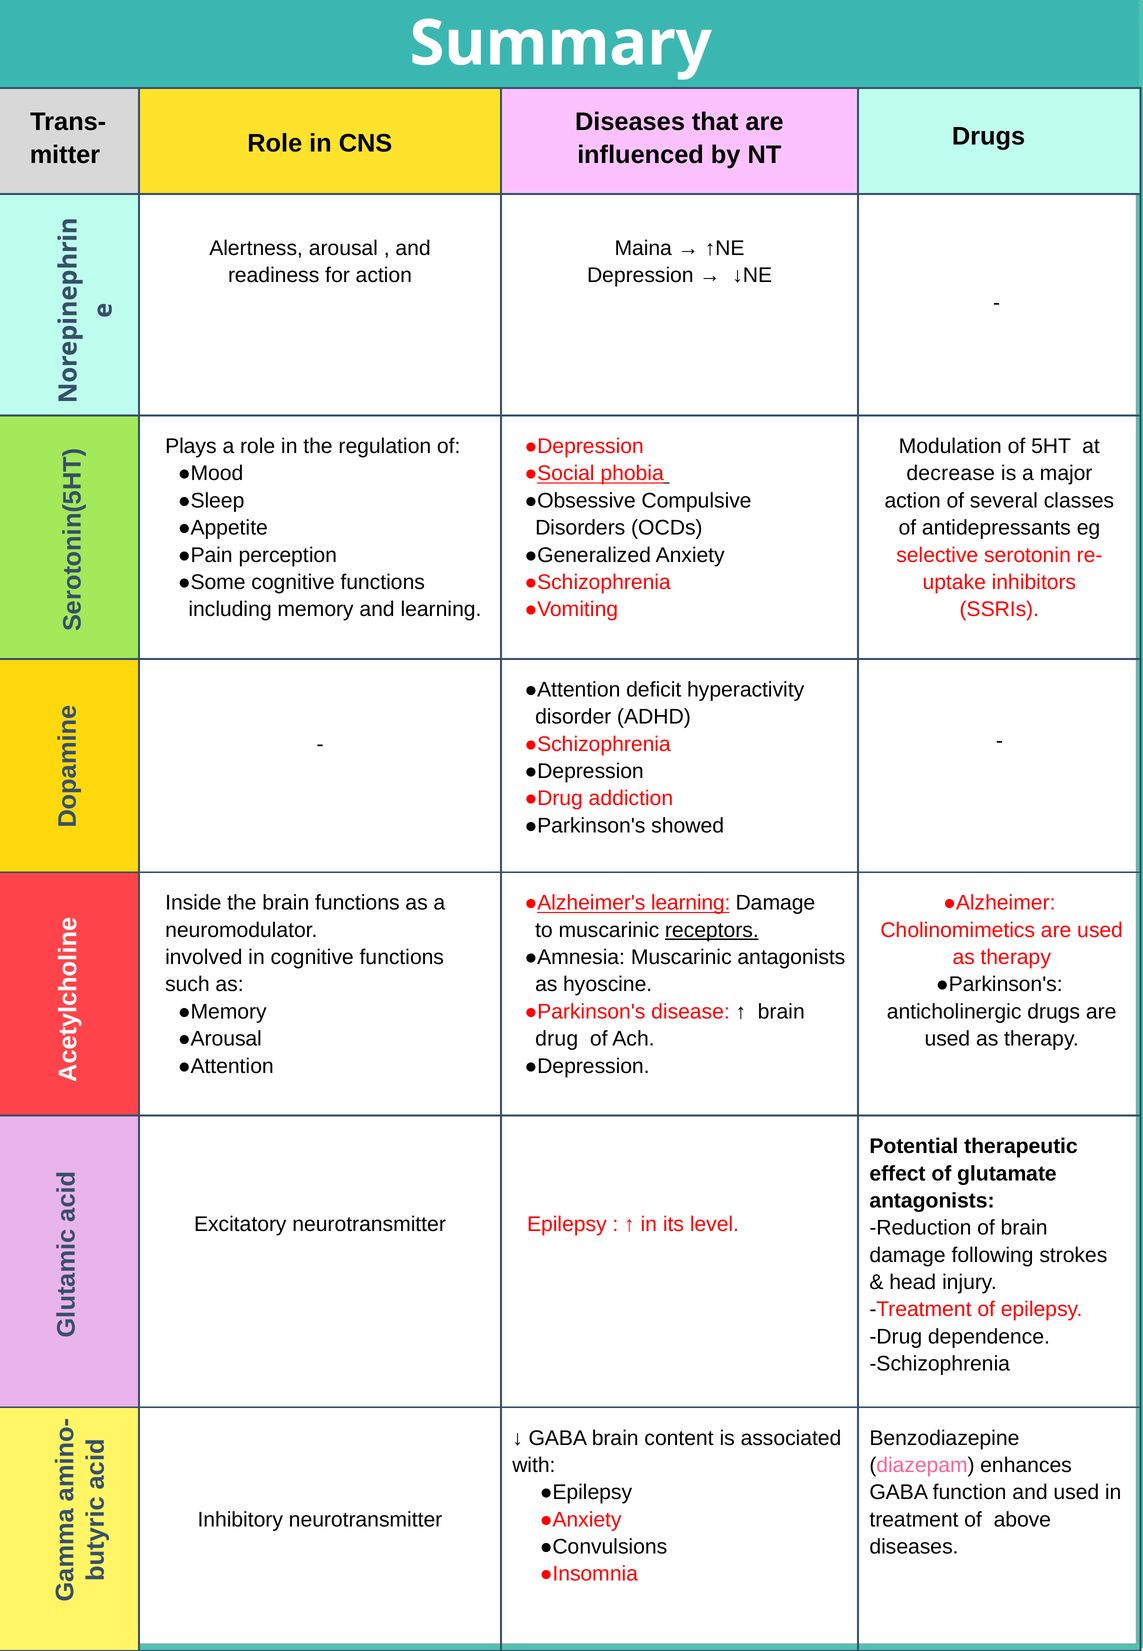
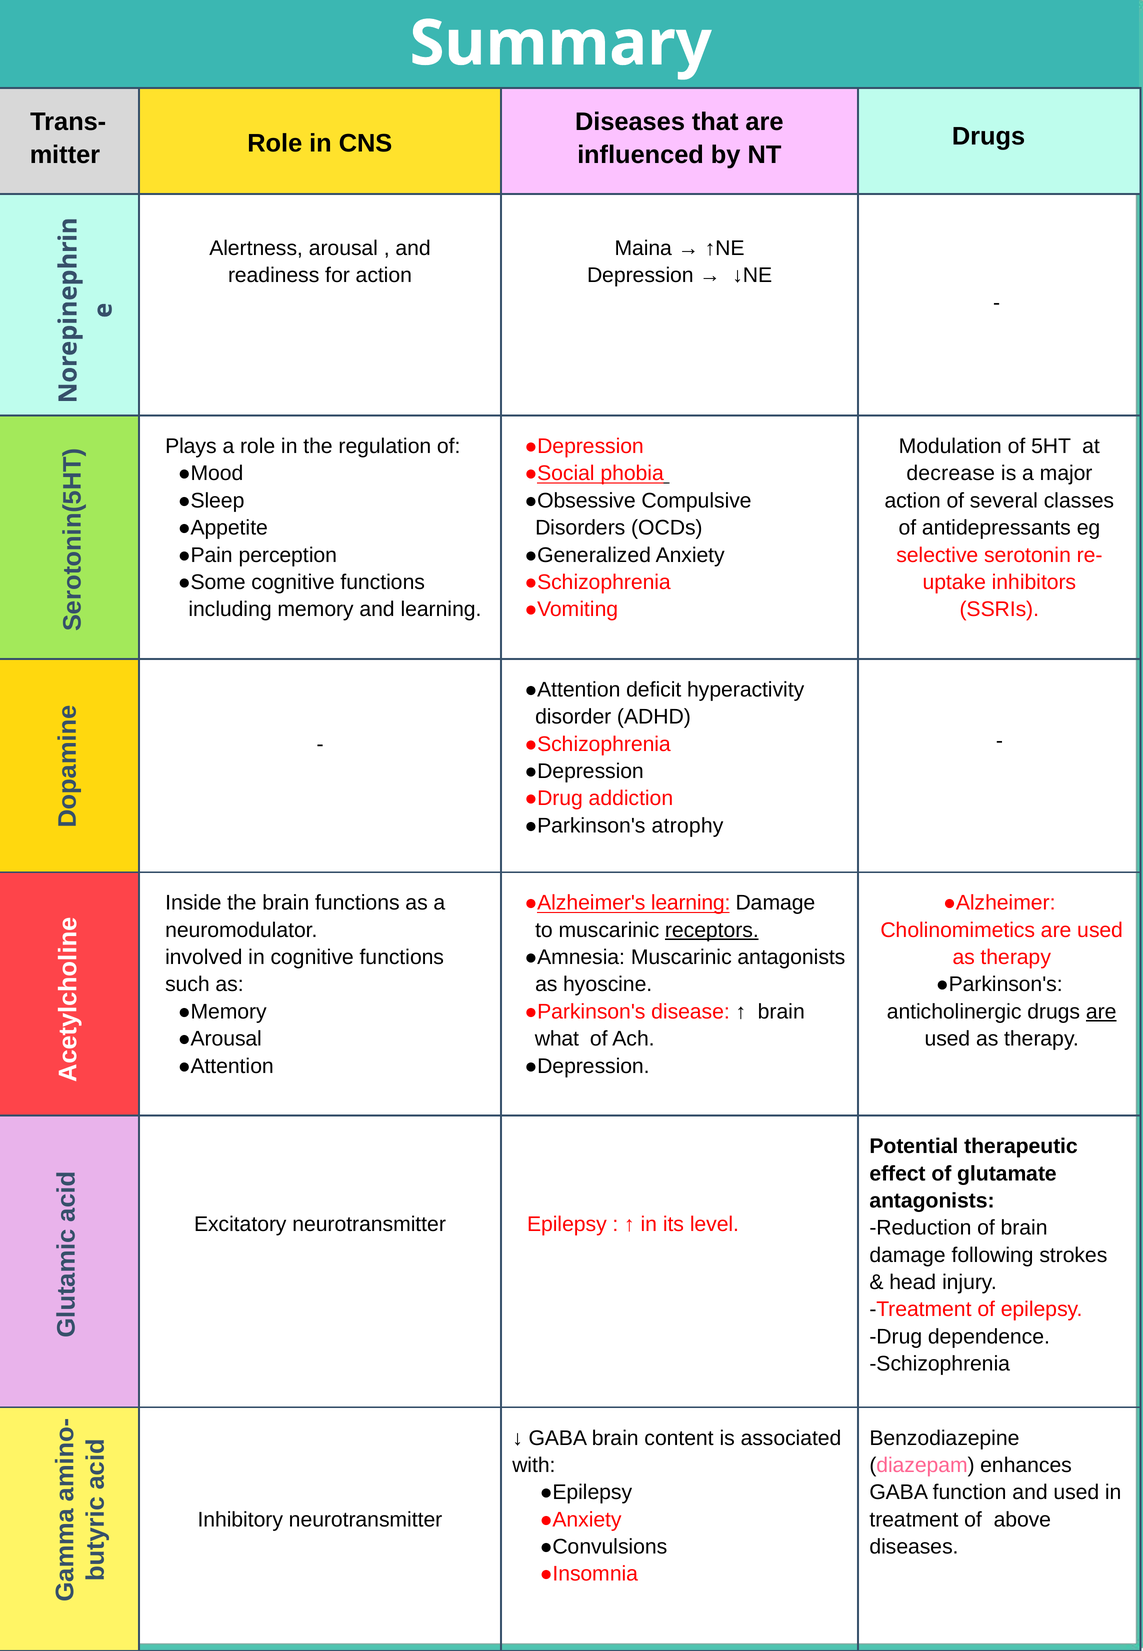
showed: showed -> atrophy (688, 826)
are underline: none -> present (1101, 1012)
drug: drug -> what (557, 1039)
